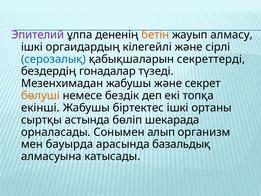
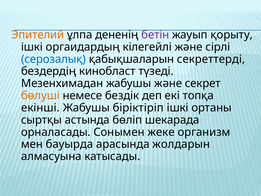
Эпителий colour: purple -> orange (38, 35)
бетін colour: orange -> purple (155, 35)
алмасу: алмасу -> қорыту (232, 35)
гонадалар: гонадалар -> кинобласт (107, 71)
біртектес: біртектес -> біріктіріп (138, 108)
алып: алып -> жеке (161, 132)
базальдық: базальдық -> жолдарын (181, 144)
